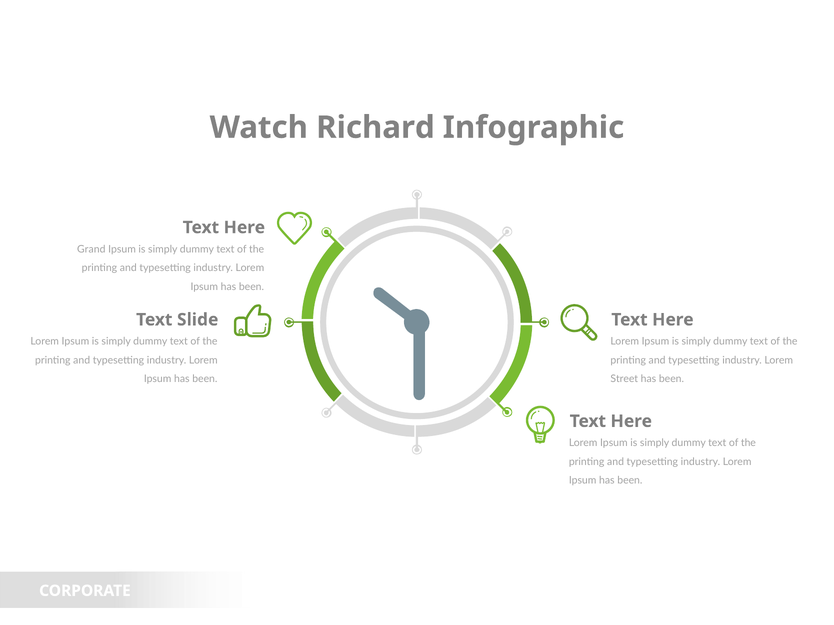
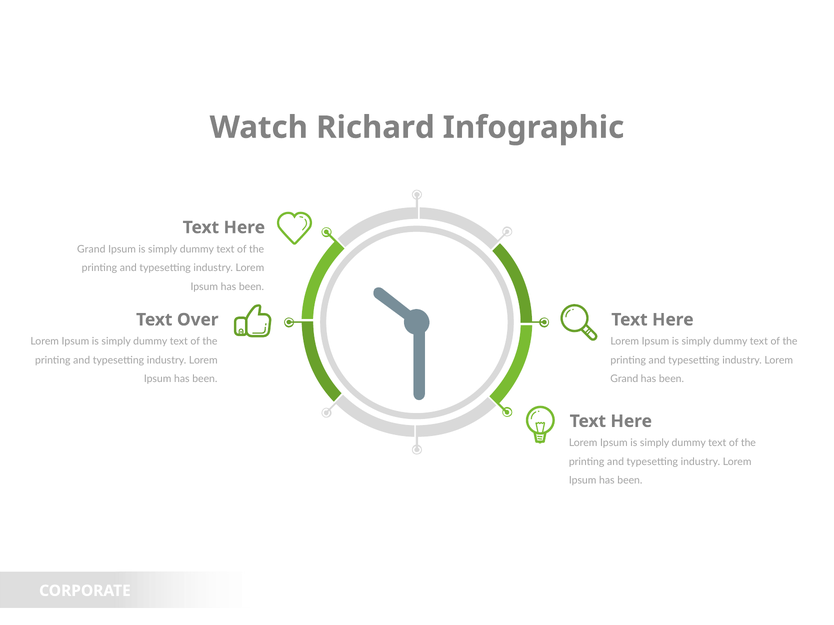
Slide: Slide -> Over (198, 320)
Street: Street -> Grand (624, 379)
